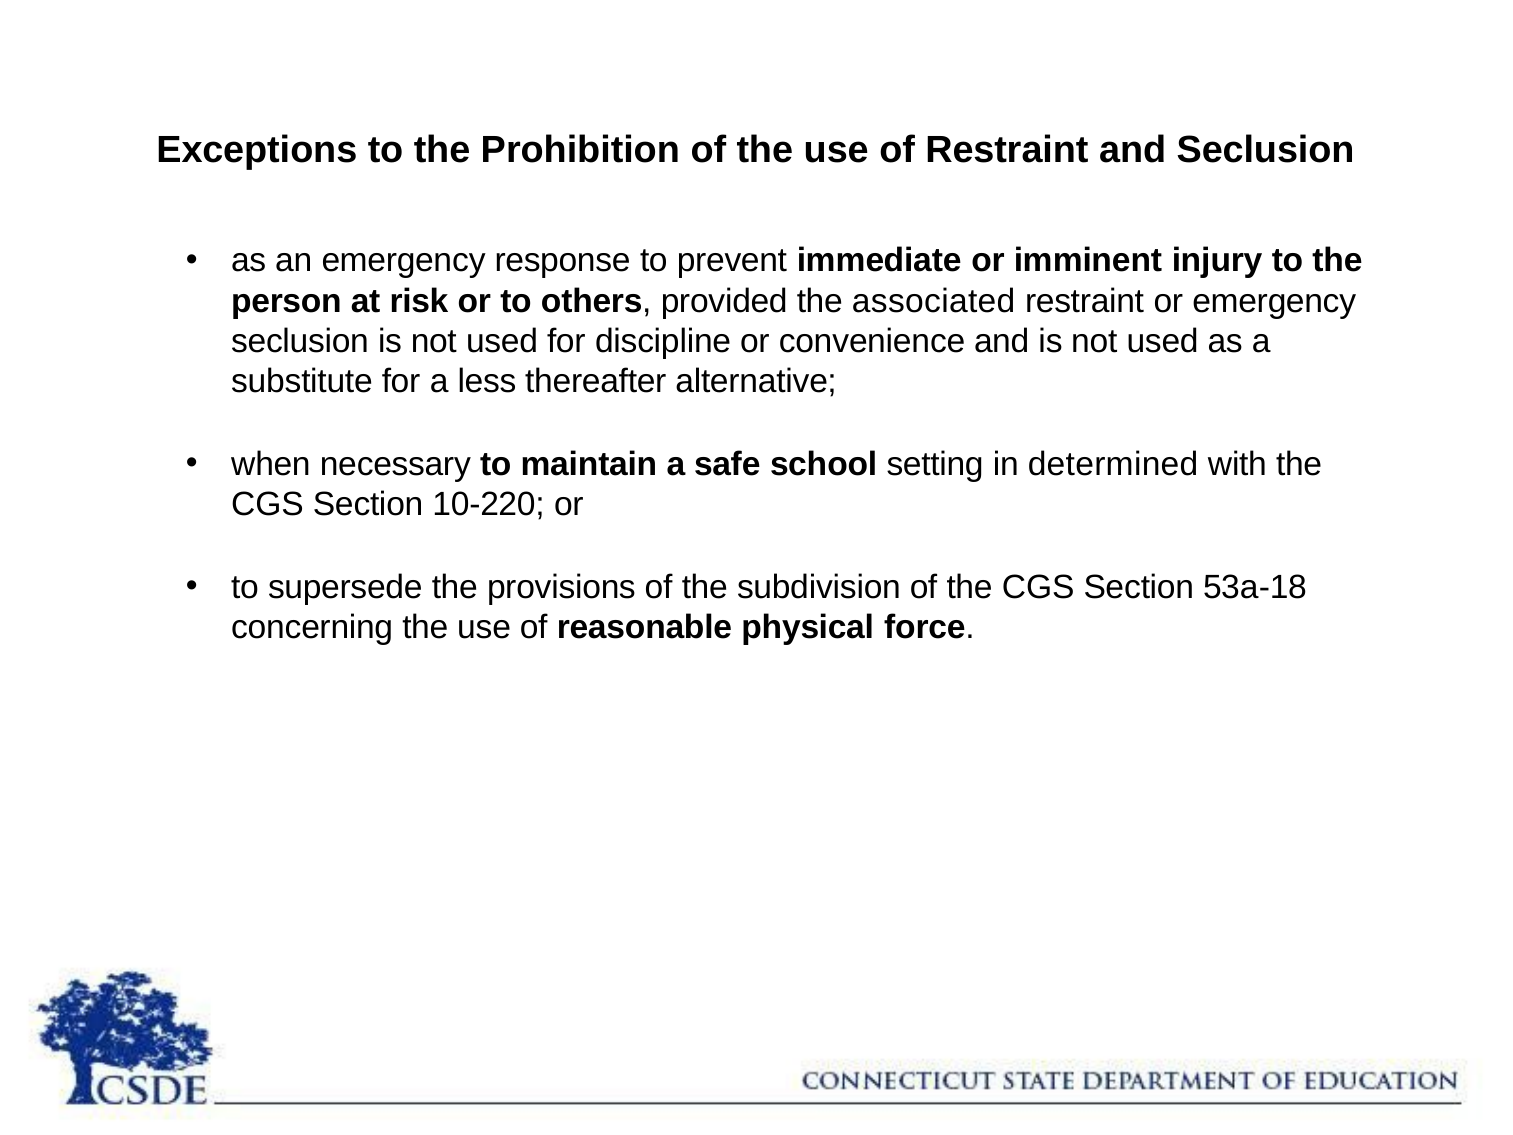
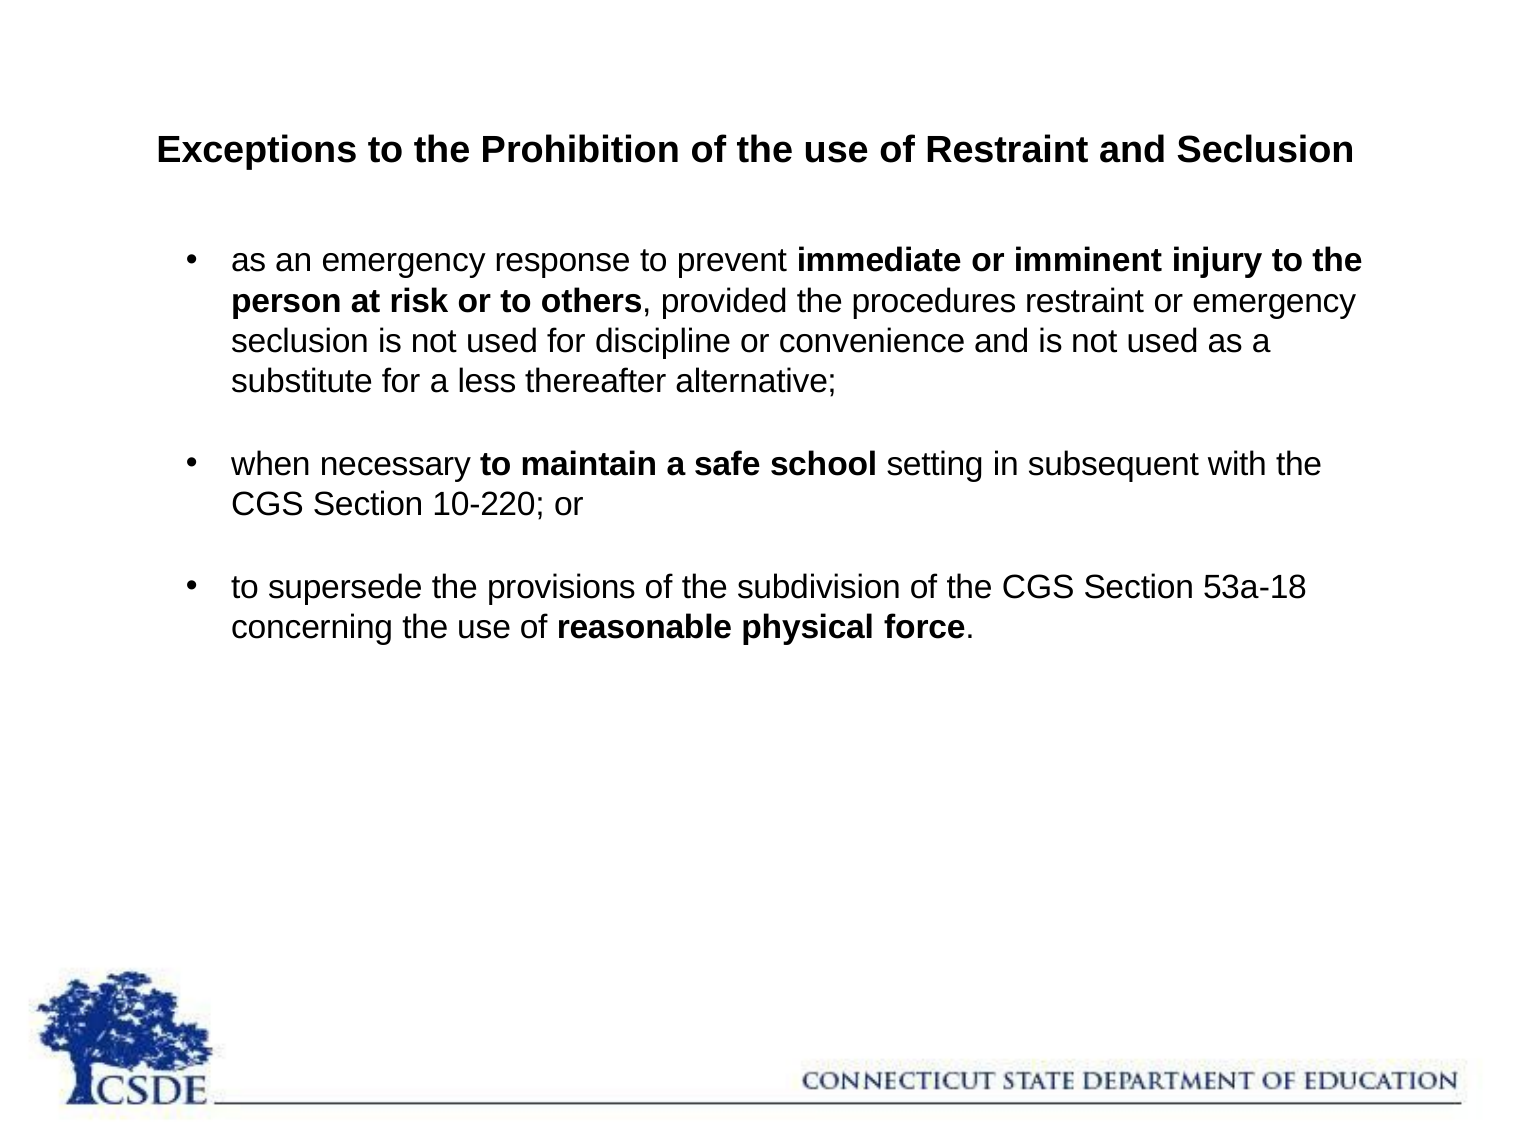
associated: associated -> procedures (934, 301)
determined: determined -> subsequent (1113, 464)
